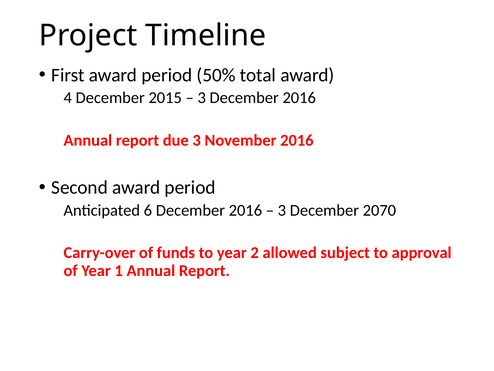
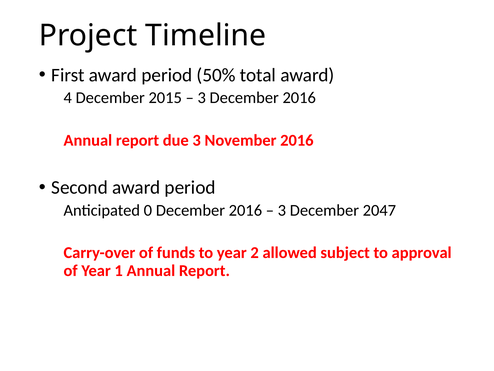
6: 6 -> 0 (148, 210)
2070: 2070 -> 2047 (379, 210)
